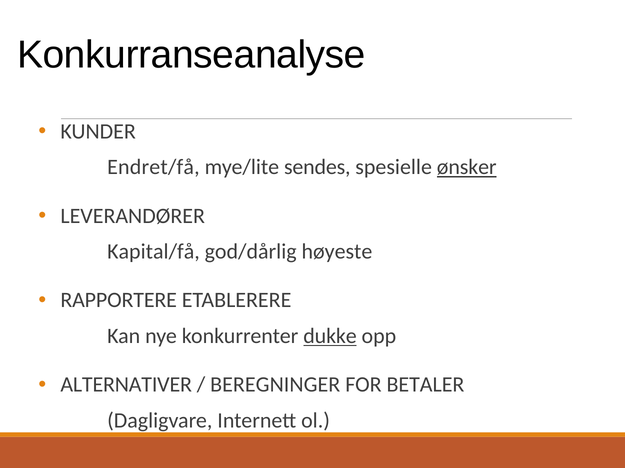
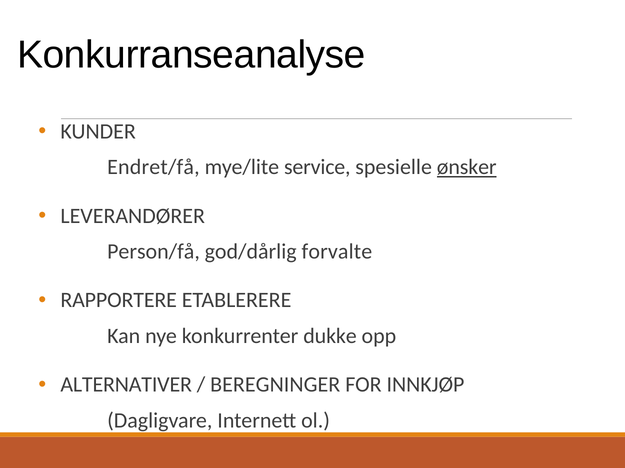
sendes: sendes -> service (317, 167)
Kapital/få: Kapital/få -> Person/få (154, 252)
høyeste: høyeste -> forvalte (337, 252)
dukke underline: present -> none (330, 337)
BETALER: BETALER -> INNKJØP (425, 385)
